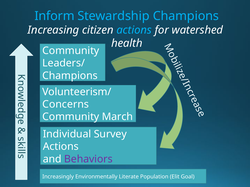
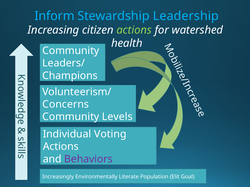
Stewardship Champions: Champions -> Leadership (186, 16)
actions colour: light blue -> light green (134, 30)
March: March -> Levels (117, 117)
Survey: Survey -> Voting (110, 134)
